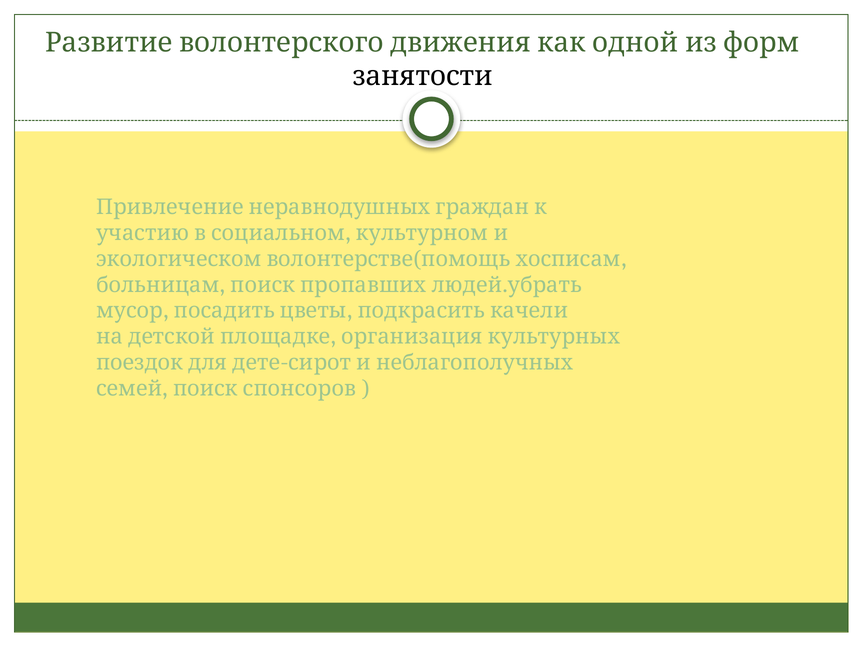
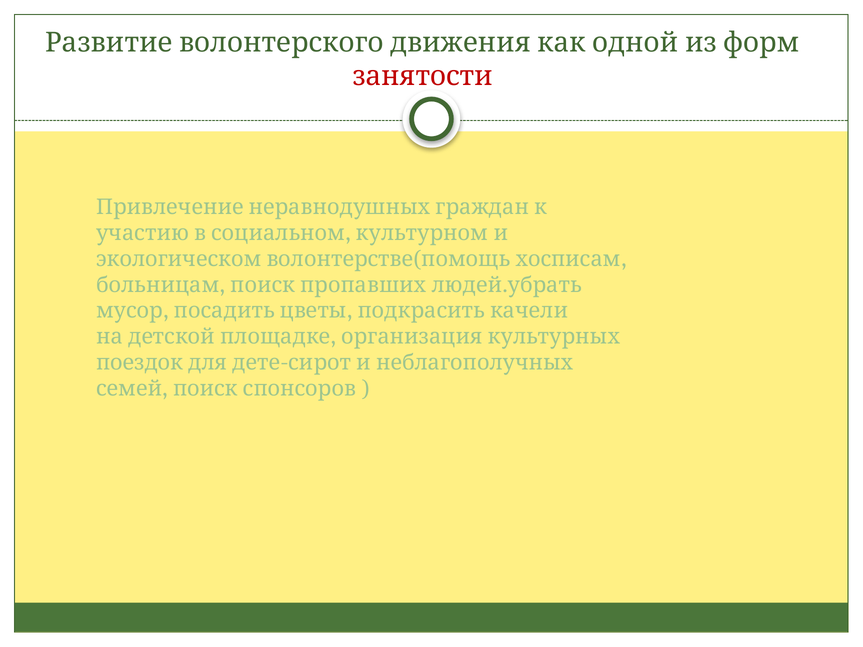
занятости colour: black -> red (423, 76)
